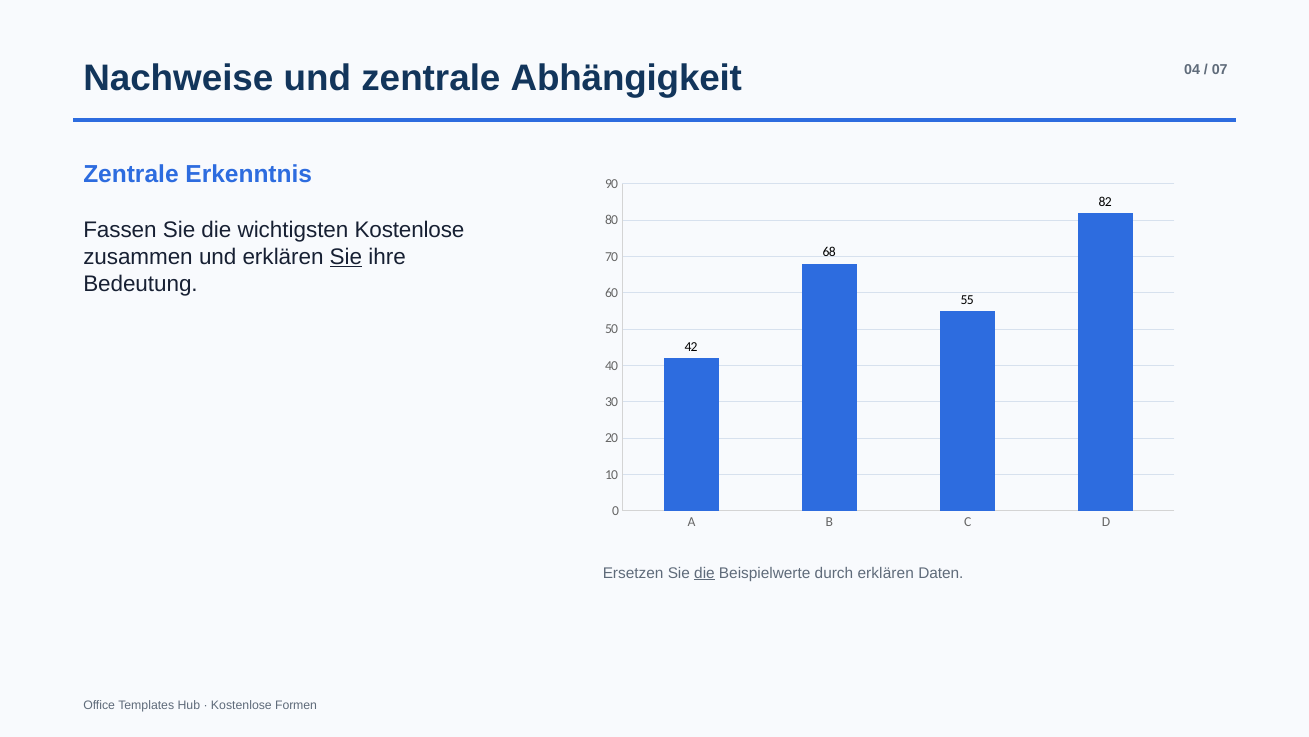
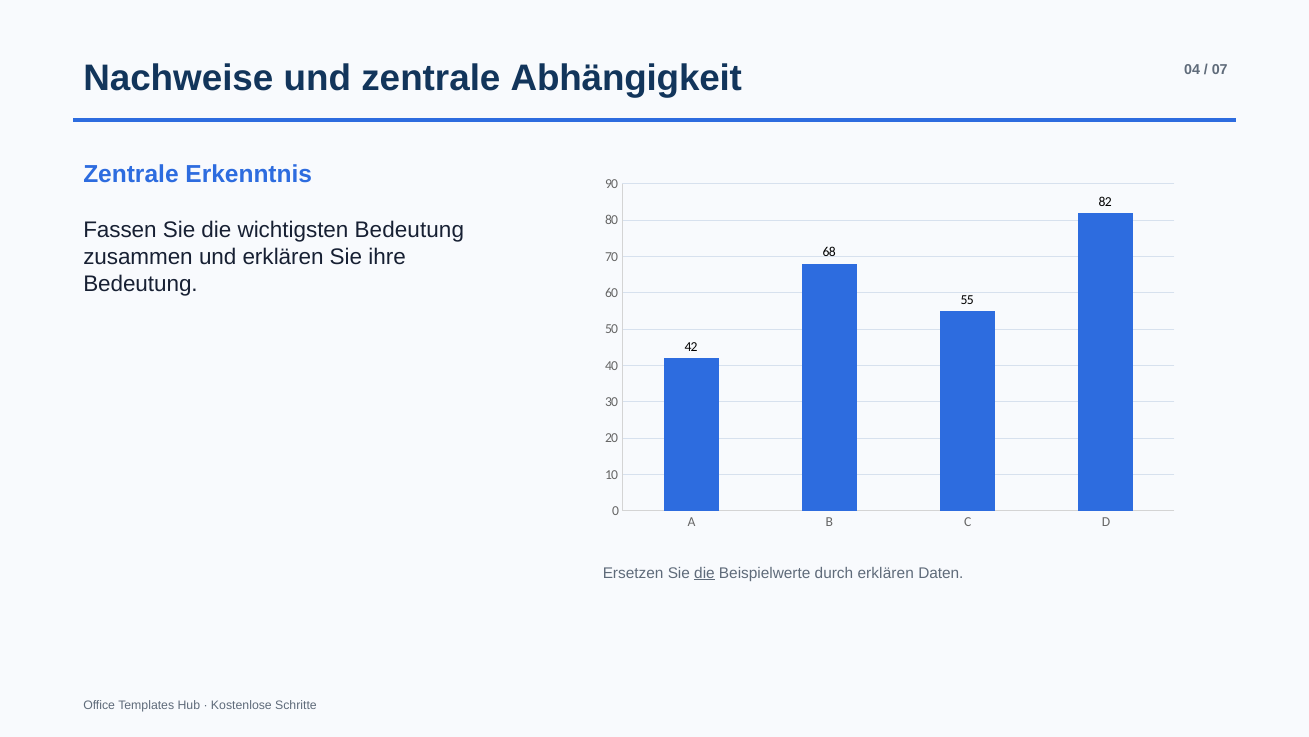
wichtigsten Kostenlose: Kostenlose -> Bedeutung (409, 230)
Sie underline: present -> none (346, 257)
Formen: Formen -> Schritte (296, 704)
